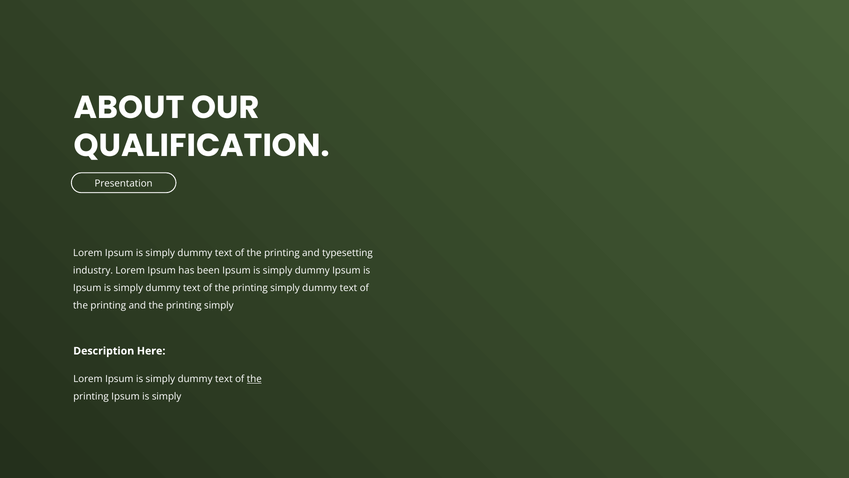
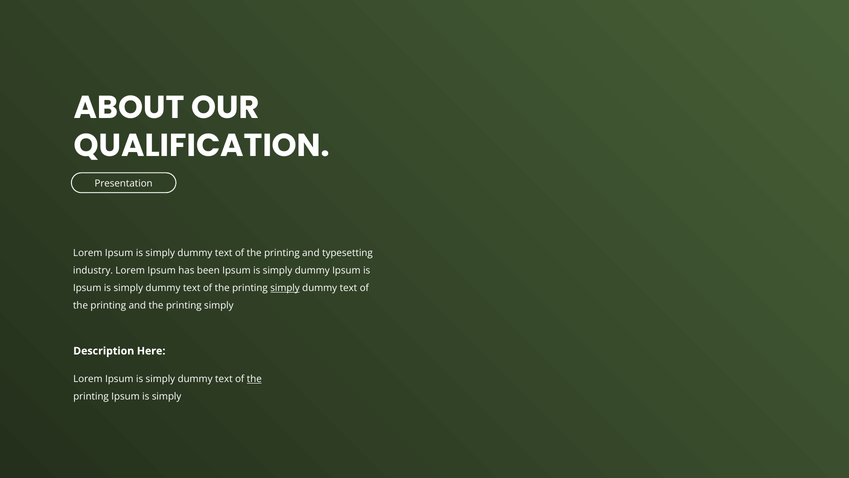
simply underline: none -> present (285, 288)
